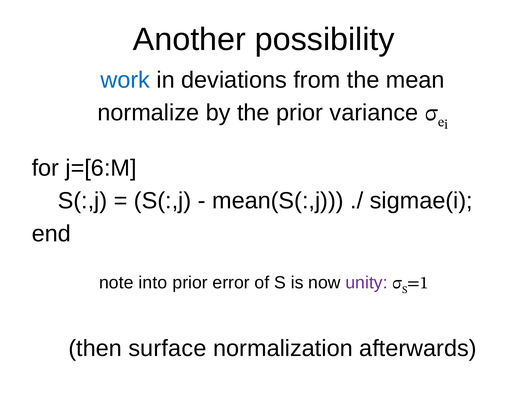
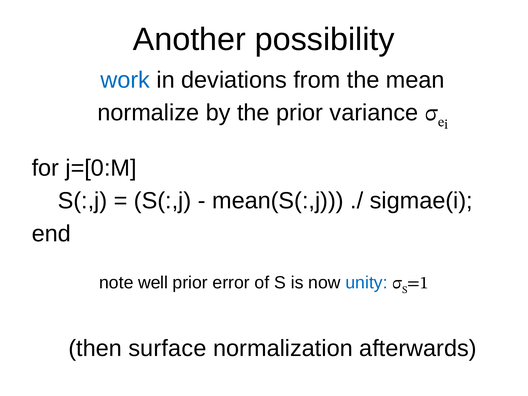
j=[6:M: j=[6:M -> j=[0:M (101, 168)
into: into -> well (153, 283)
unity colour: purple -> blue (367, 283)
